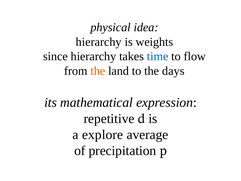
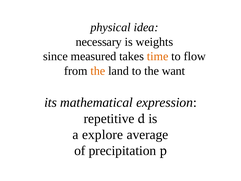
hierarchy: hierarchy -> necessary (99, 42)
since hierarchy: hierarchy -> measured (94, 56)
time colour: blue -> orange (158, 56)
days: days -> want (174, 71)
